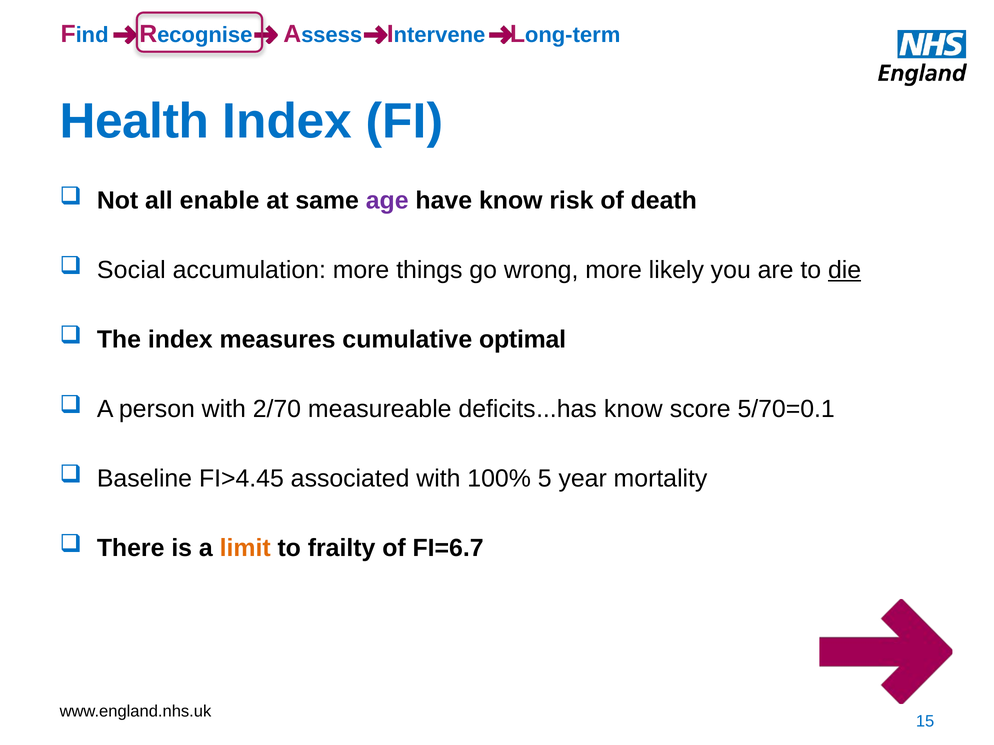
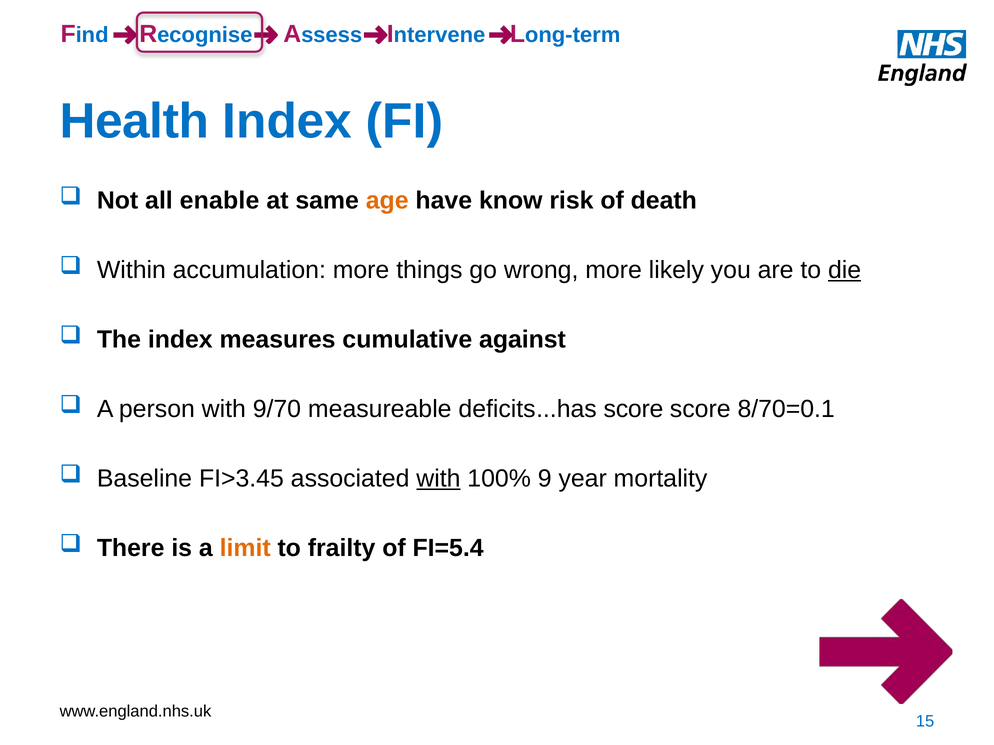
age colour: purple -> orange (387, 201)
Social: Social -> Within (131, 270)
optimal: optimal -> against (522, 340)
2/70: 2/70 -> 9/70 (277, 409)
deficits...has know: know -> score (633, 409)
5/70=0.1: 5/70=0.1 -> 8/70=0.1 (786, 409)
FI>4.45: FI>4.45 -> FI>3.45 (241, 479)
with underline: none -> present (438, 479)
5: 5 -> 9 (545, 479)
FI=6.7: FI=6.7 -> FI=5.4 (448, 548)
